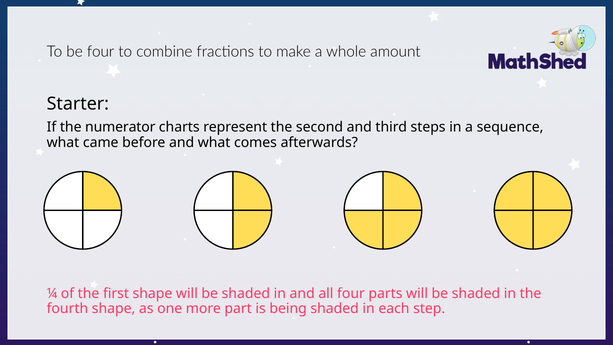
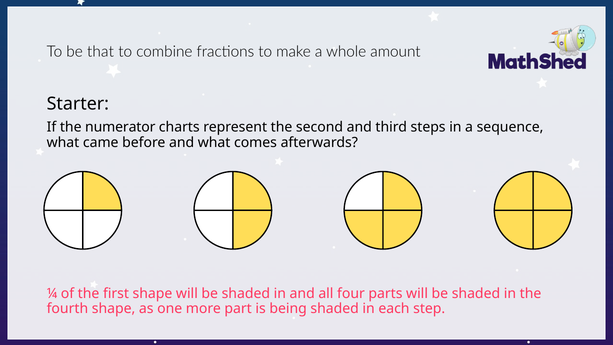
be four: four -> that (100, 52)
